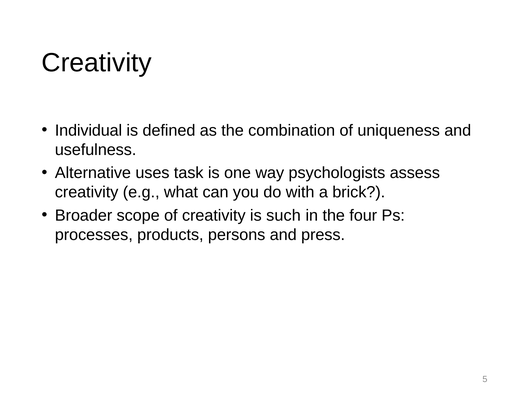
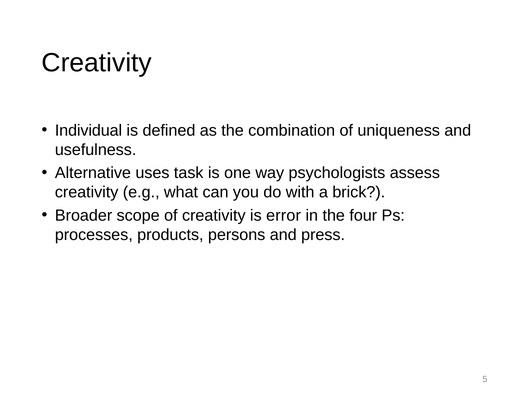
such: such -> error (284, 215)
